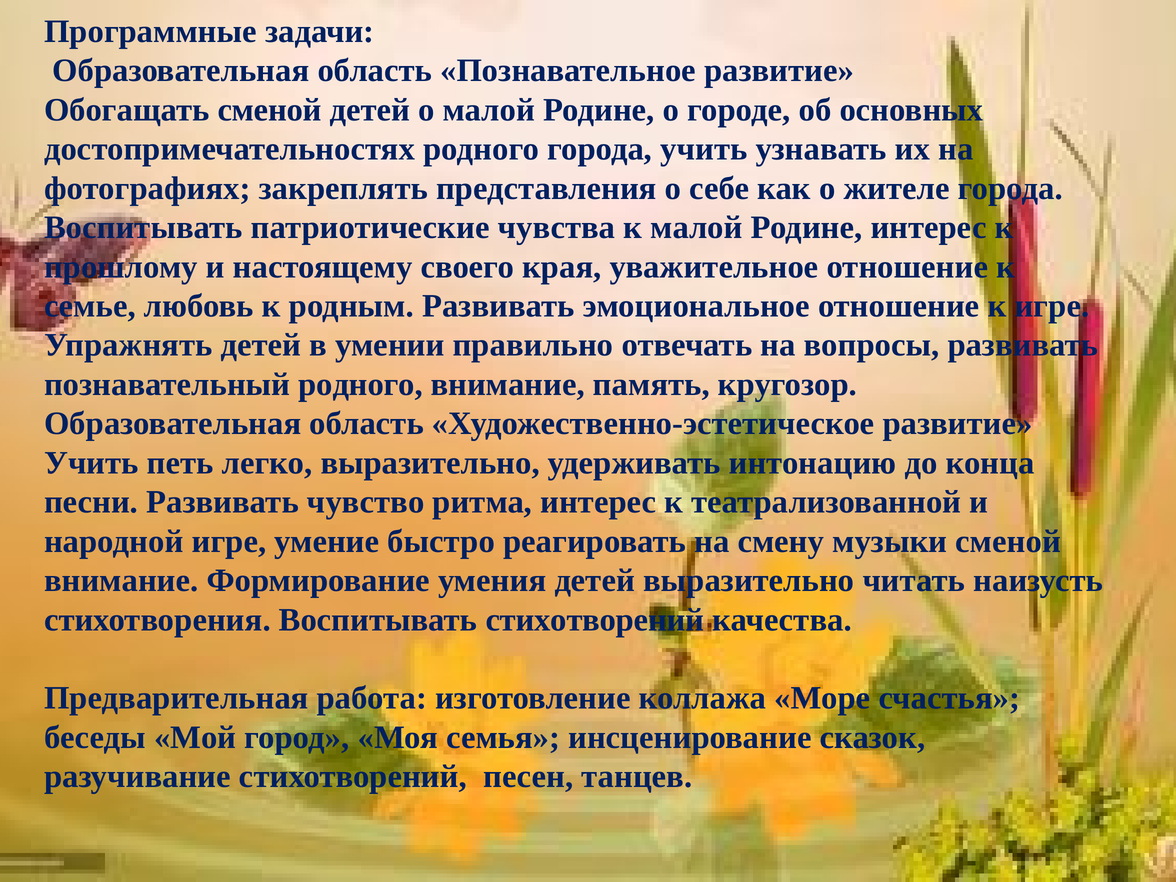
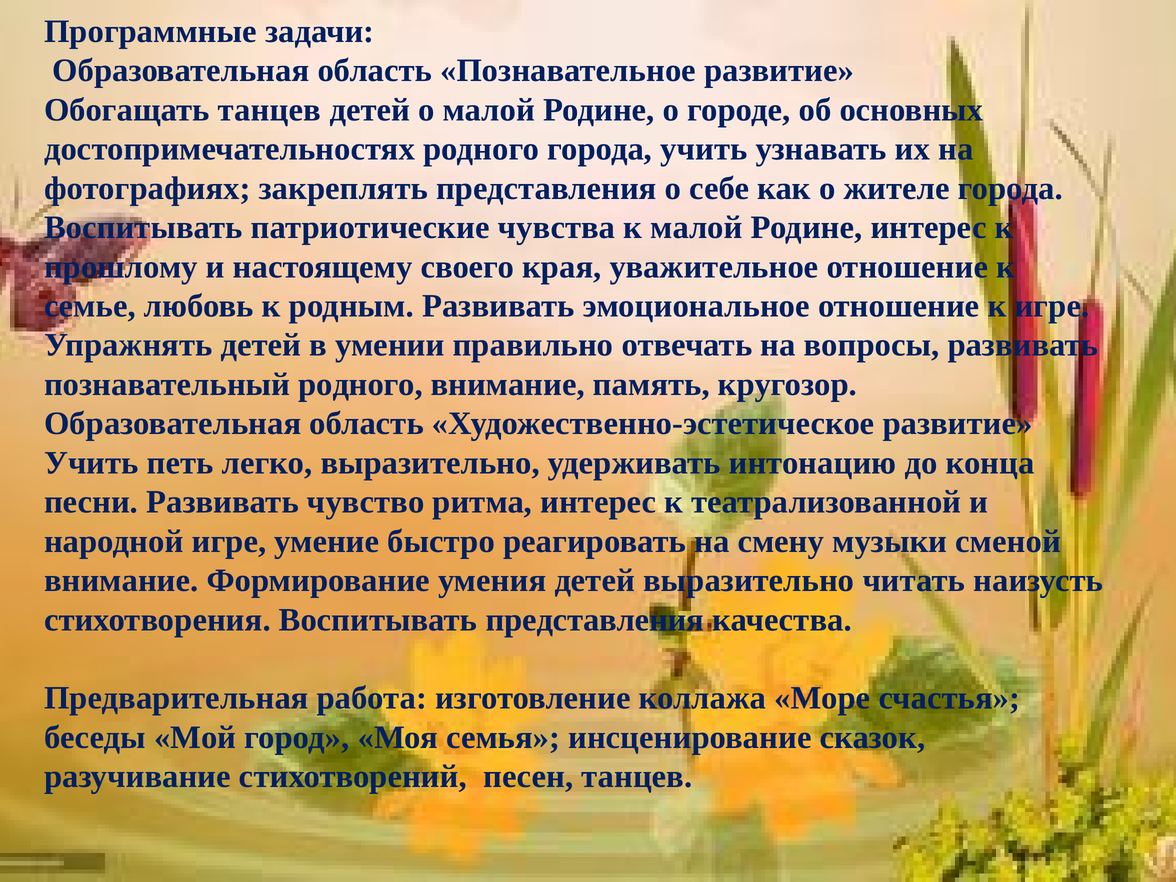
Обогащать сменой: сменой -> танцев (269, 110)
Воспитывать стихотворений: стихотворений -> представления (595, 620)
